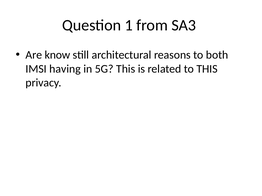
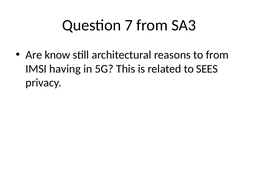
1: 1 -> 7 (129, 25)
to both: both -> from (217, 55)
to THIS: THIS -> SEES (207, 69)
